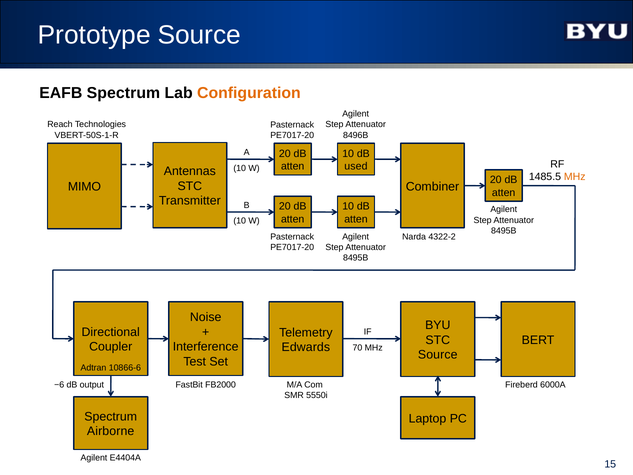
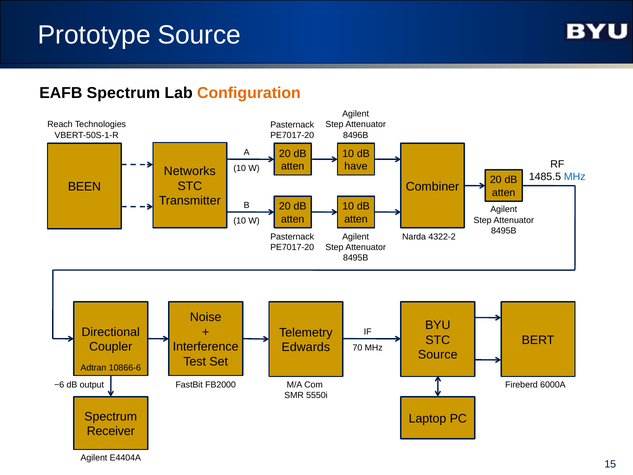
used: used -> have (356, 166)
Antennas: Antennas -> Networks (190, 171)
MHz colour: orange -> blue (575, 177)
MIMO: MIMO -> BEEN (84, 187)
Airborne: Airborne -> Receiver (111, 431)
